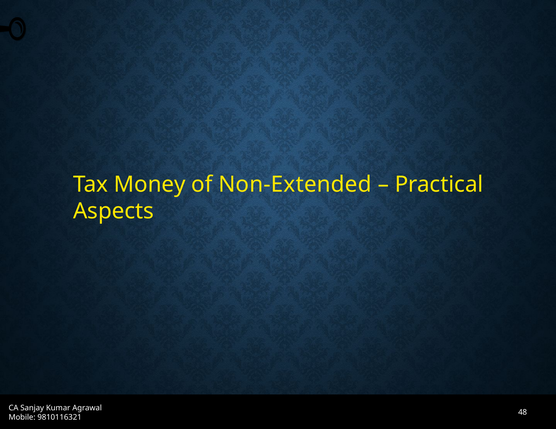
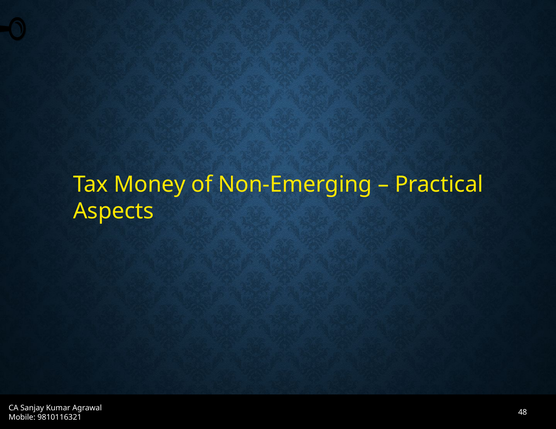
Non-Extended: Non-Extended -> Non-Emerging (295, 184)
